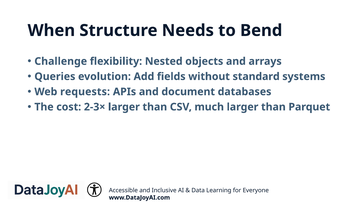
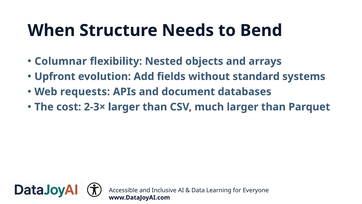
Challenge: Challenge -> Columnar (61, 61)
Queries: Queries -> Upfront (55, 76)
